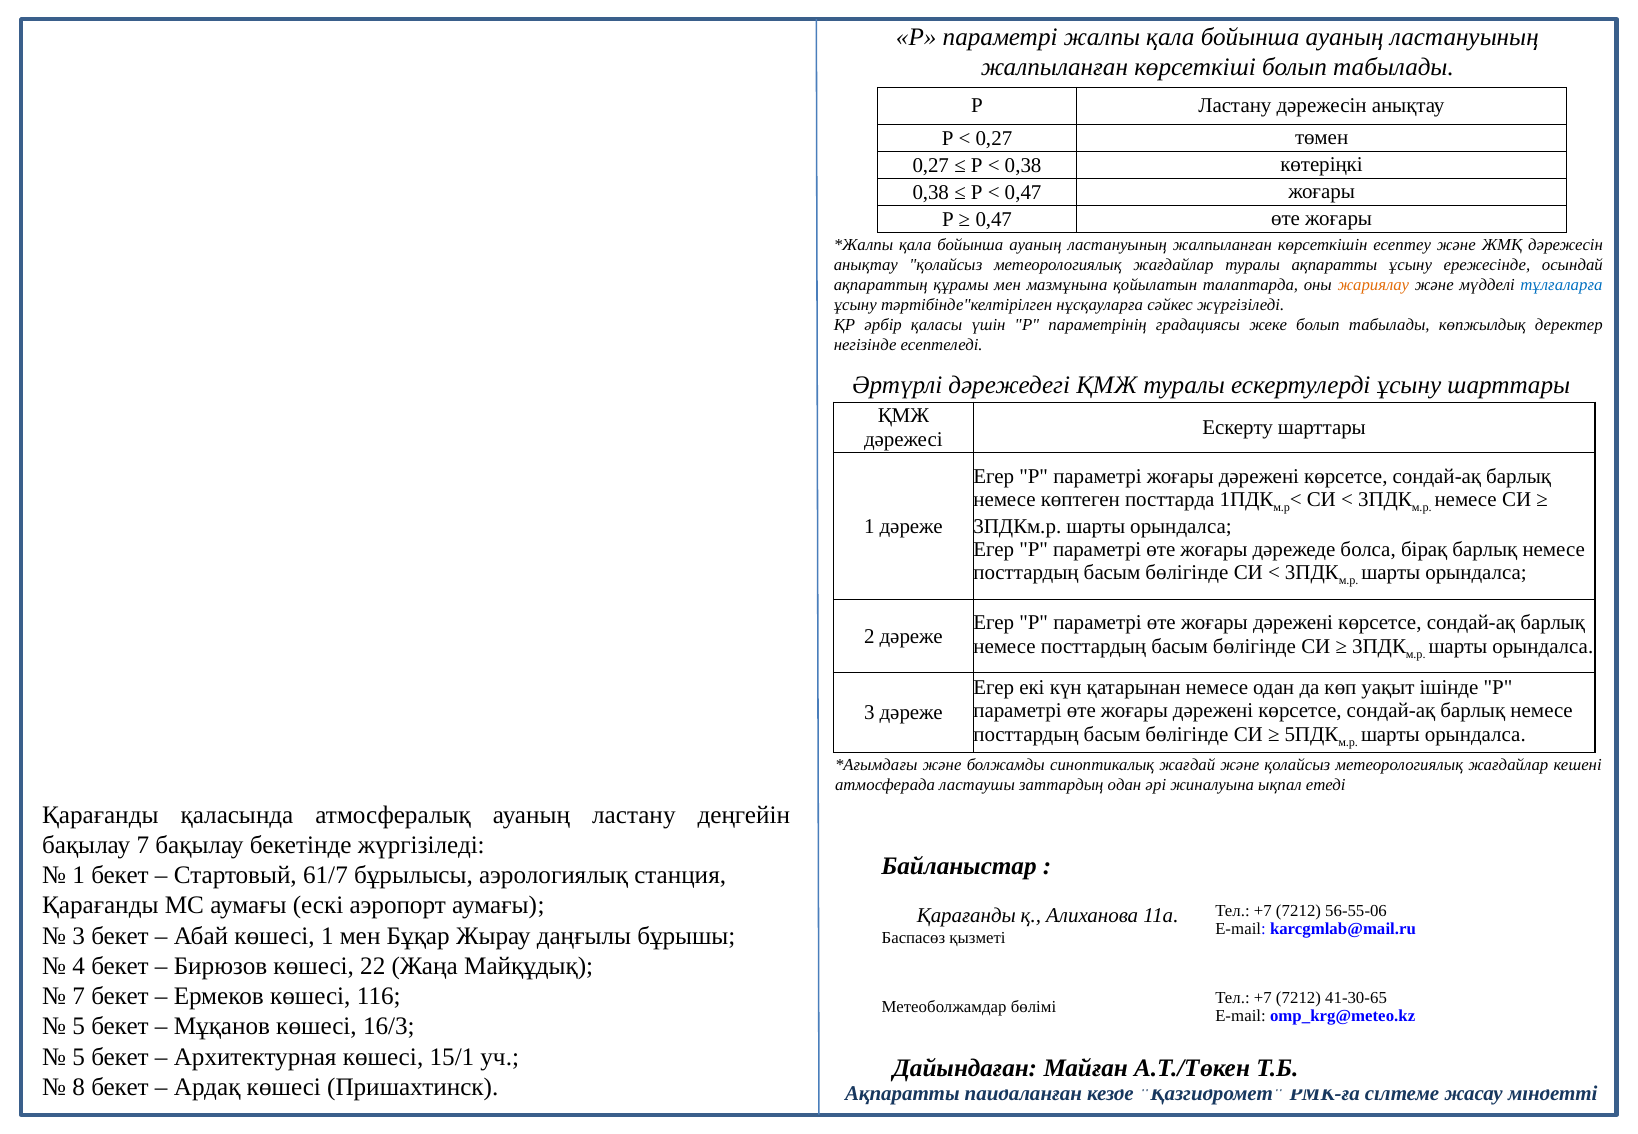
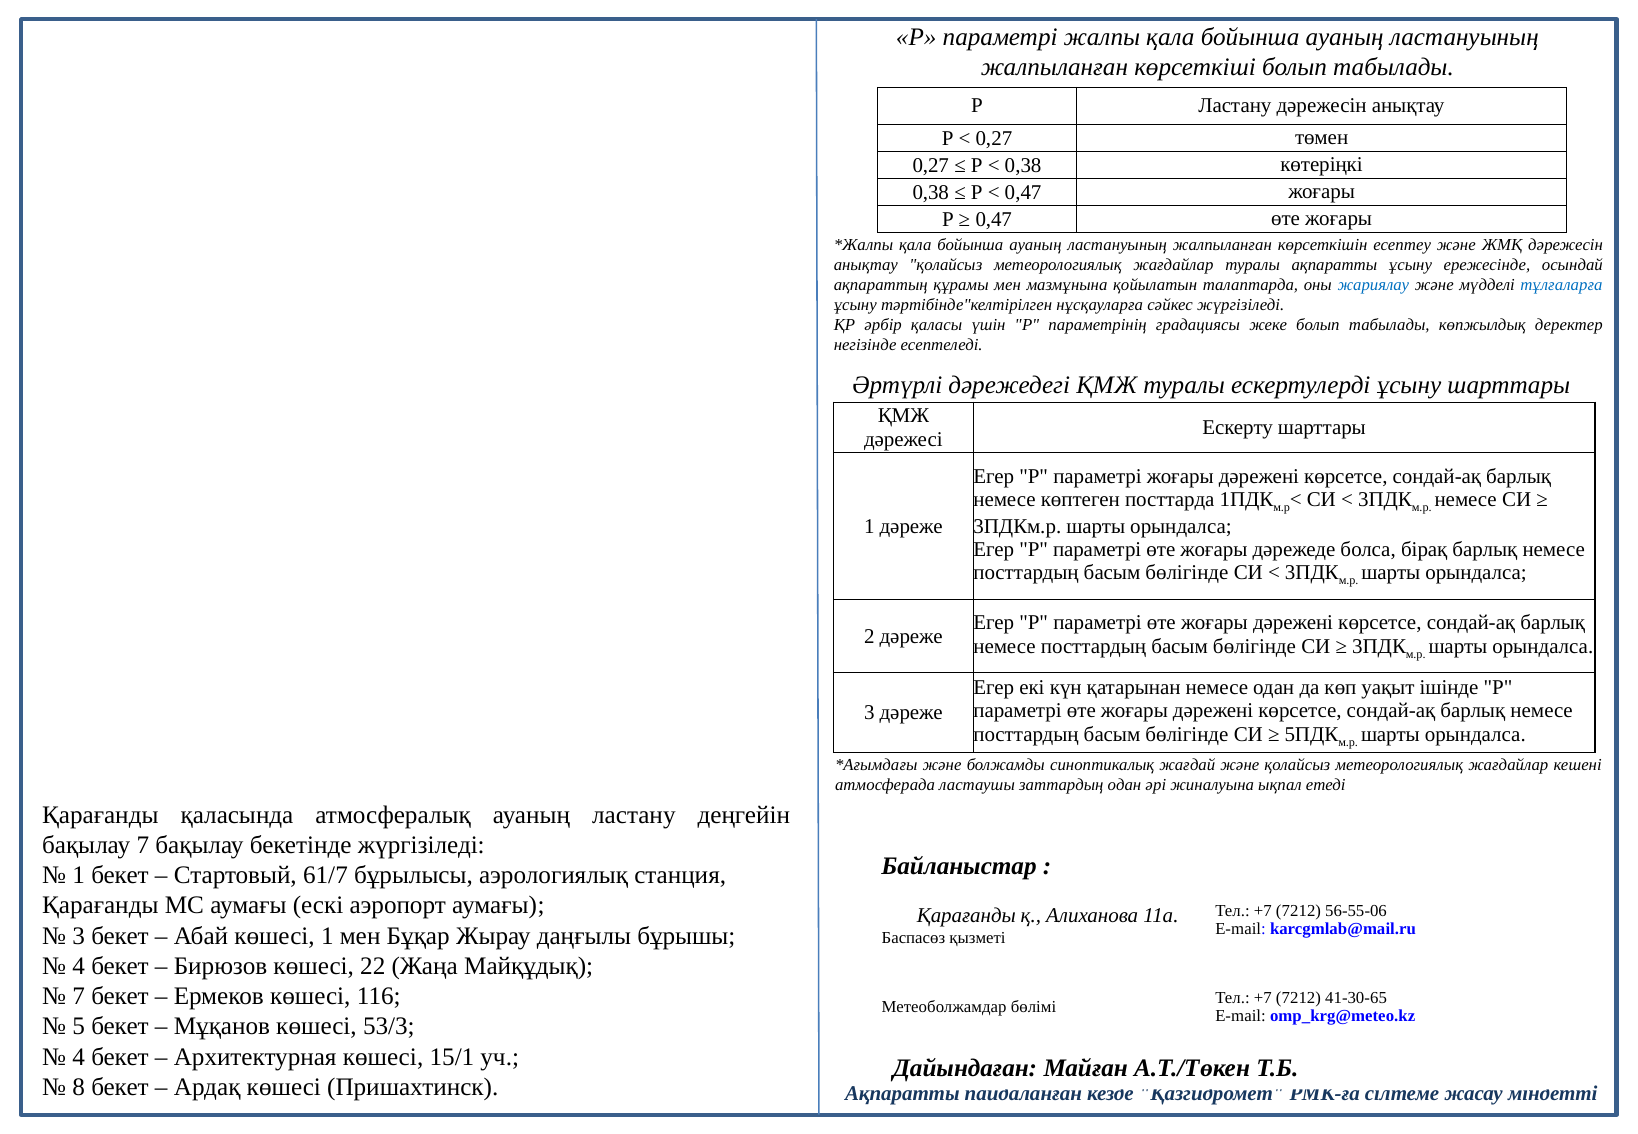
жариялау colour: orange -> blue (1373, 285)
16/3: 16/3 -> 53/3 (389, 1027)
5: 5 -> 4 (79, 1057)
